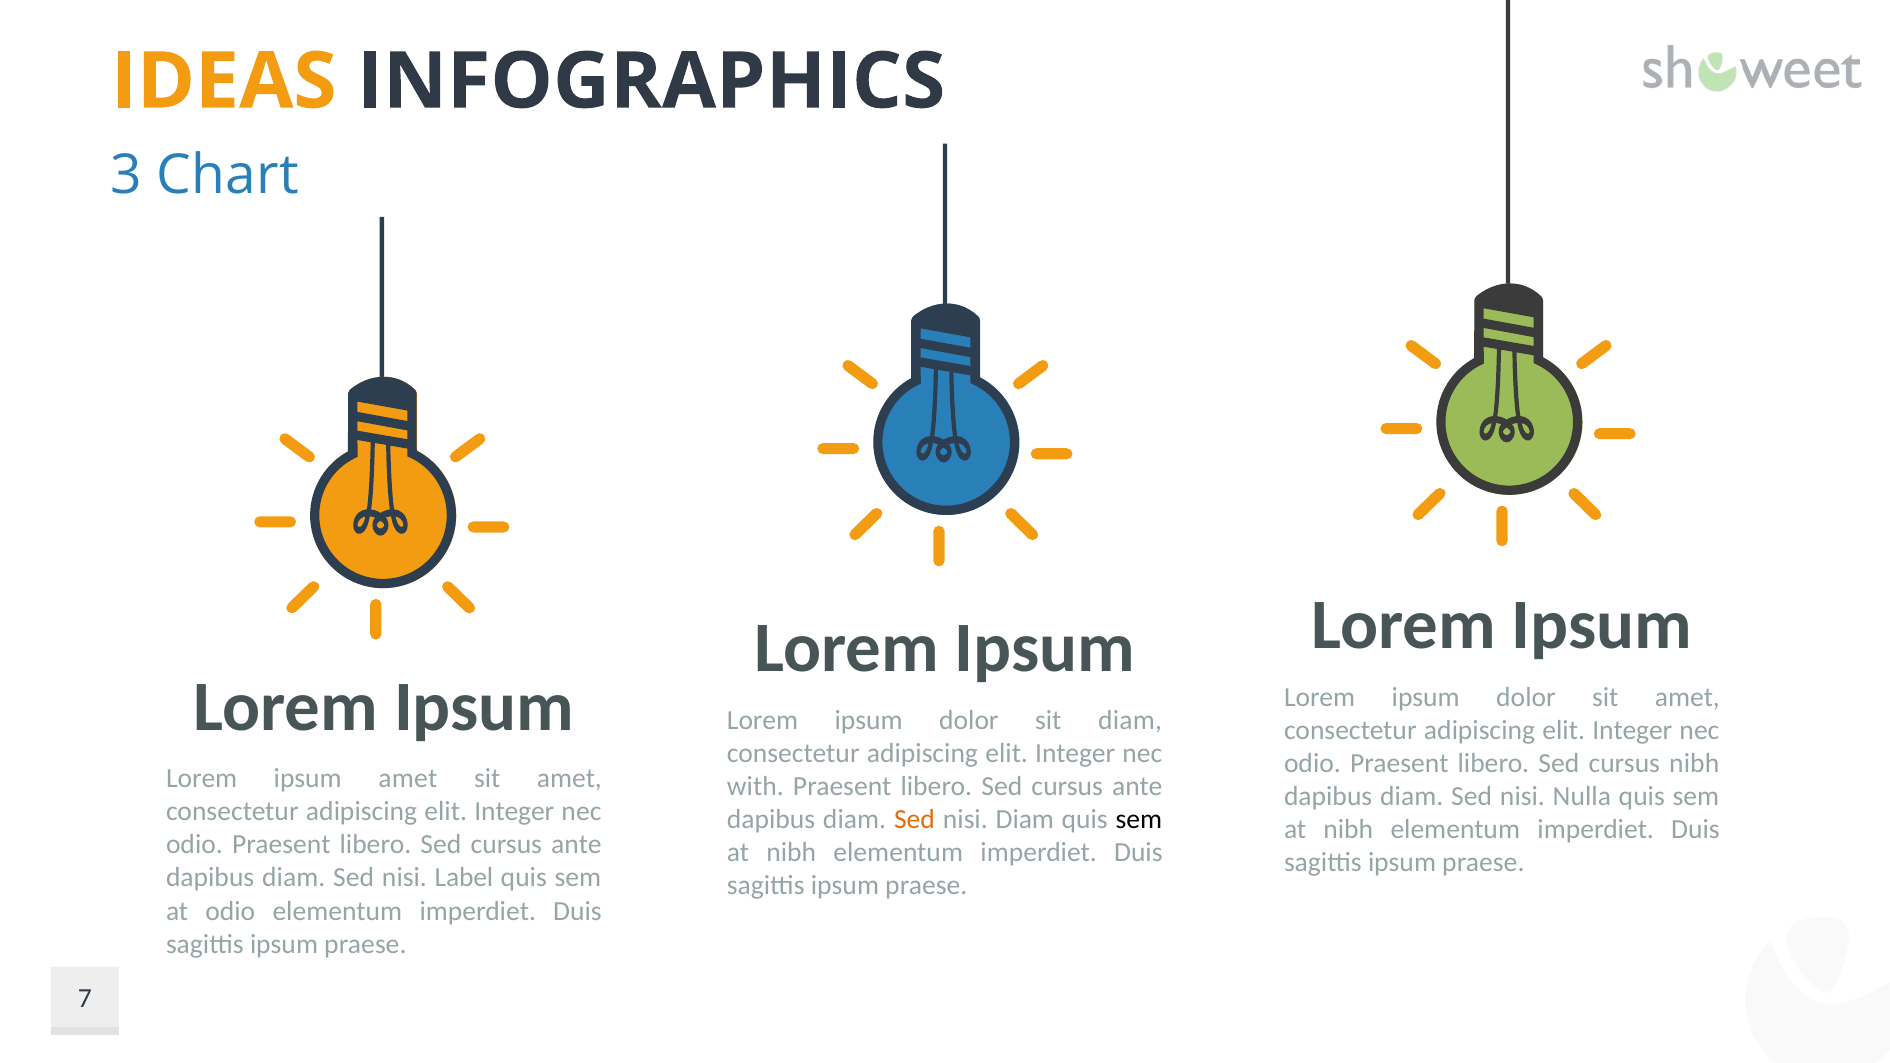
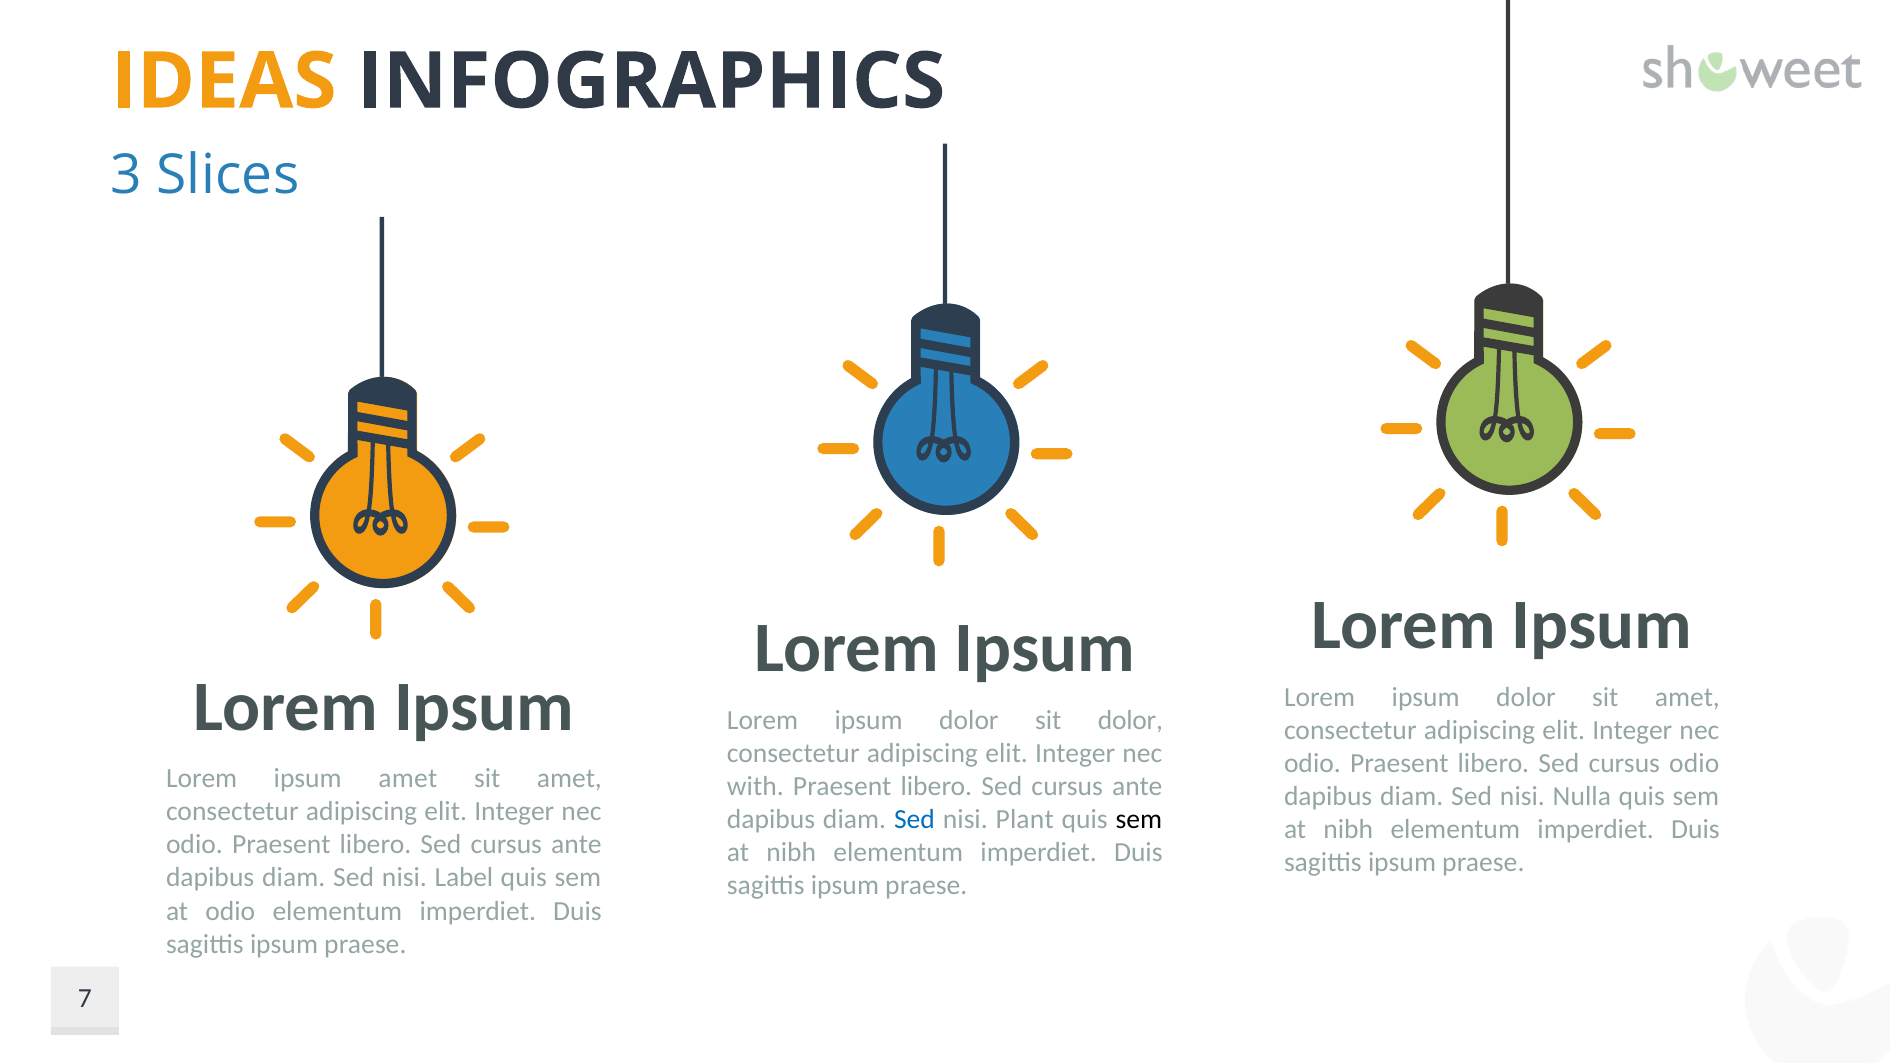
Chart: Chart -> Slices (228, 175)
sit diam: diam -> dolor (1130, 720)
cursus nibh: nibh -> odio (1694, 763)
Sed colour: orange -> blue (914, 820)
nisi Diam: Diam -> Plant (1025, 820)
